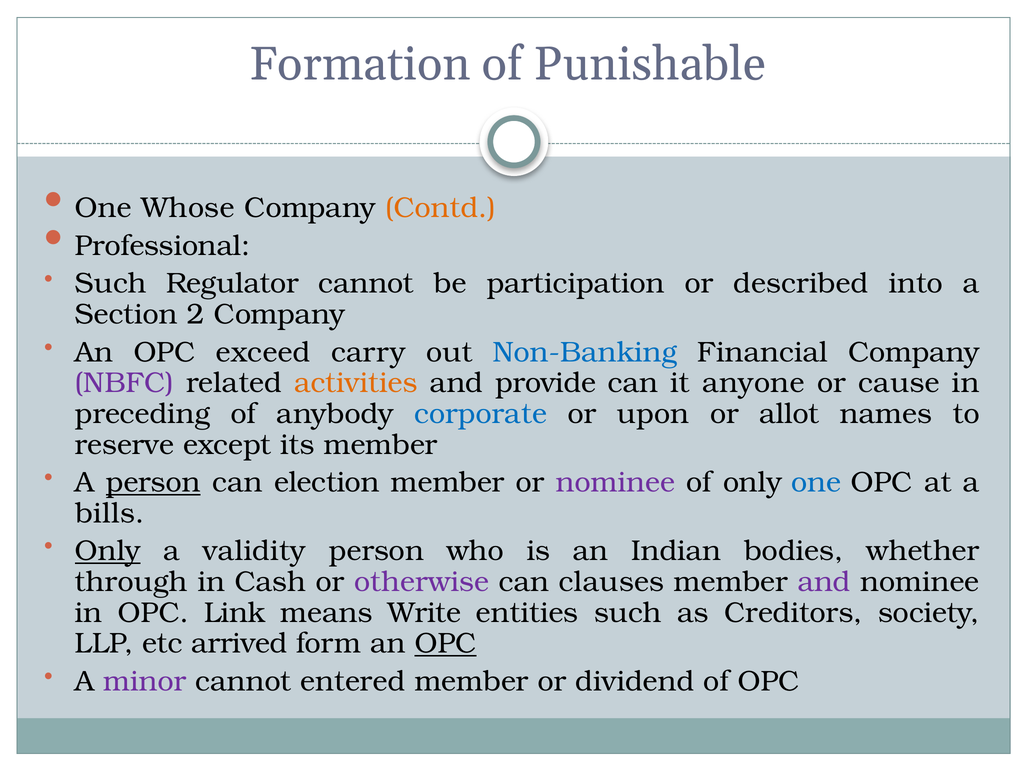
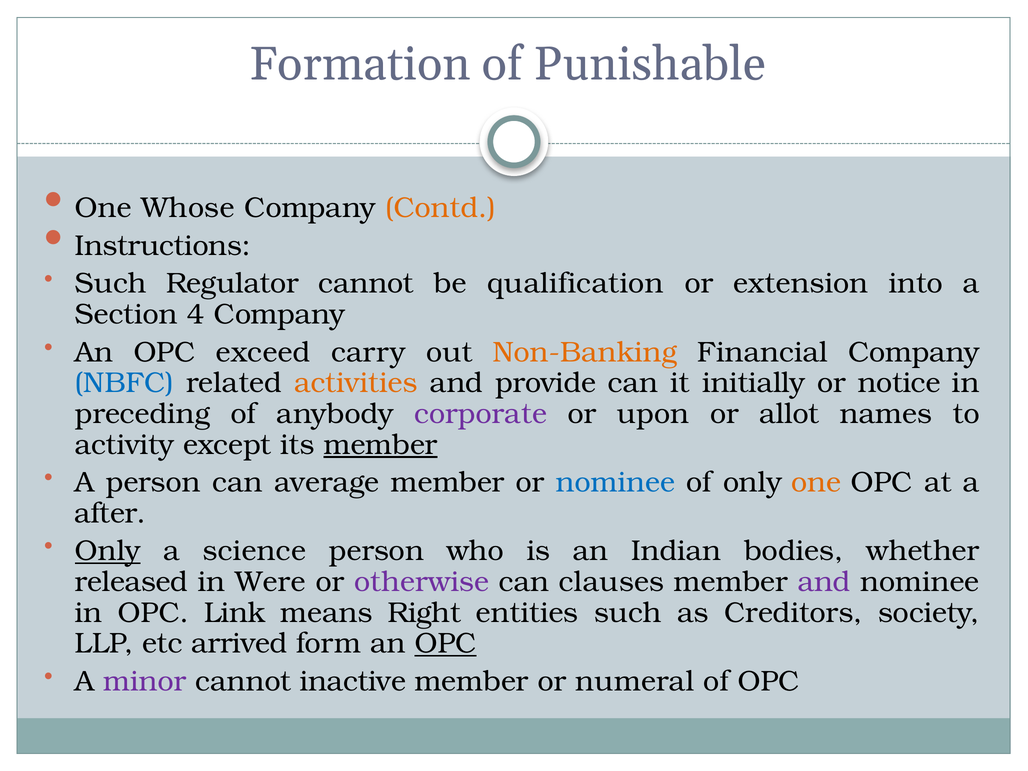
Professional: Professional -> Instructions (163, 246)
participation: participation -> qualification (575, 284)
described: described -> extension (801, 284)
2: 2 -> 4 (196, 314)
Non-Banking colour: blue -> orange (585, 352)
NBFC colour: purple -> blue (124, 383)
anyone: anyone -> initially (754, 383)
cause: cause -> notice (899, 383)
corporate colour: blue -> purple (481, 414)
reserve: reserve -> activity (125, 445)
member underline: none -> present (381, 445)
person underline: present -> none (153, 482)
election: election -> average (327, 482)
nominee colour: purple -> blue (615, 482)
one colour: blue -> orange (816, 482)
bills: bills -> after (110, 513)
validity: validity -> science (254, 551)
through: through -> released (132, 582)
Cash: Cash -> Were (270, 582)
Write: Write -> Right (424, 613)
entered: entered -> inactive (353, 681)
dividend: dividend -> numeral (635, 681)
